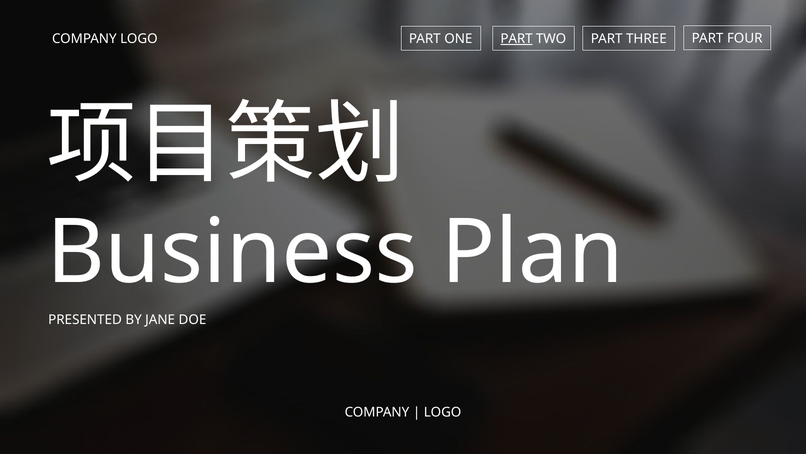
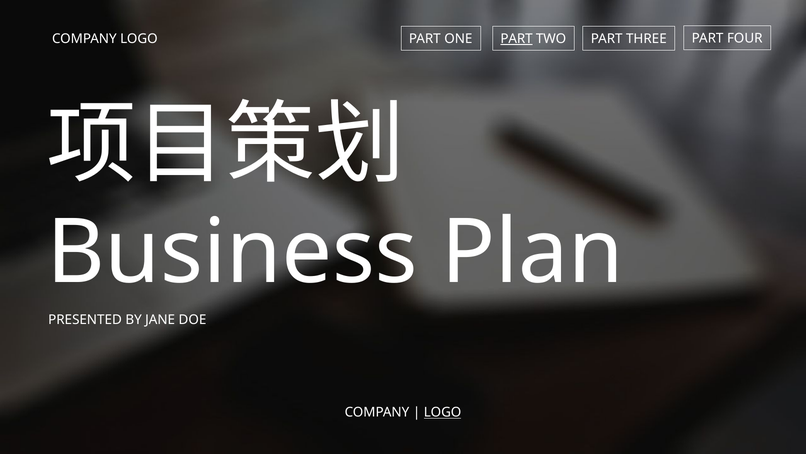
LOGO underline: none -> present (443, 412)
